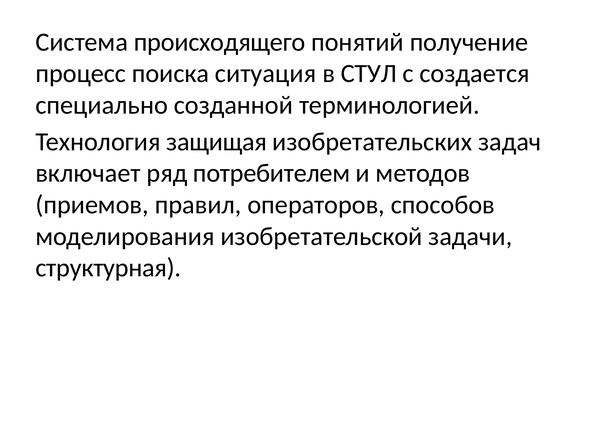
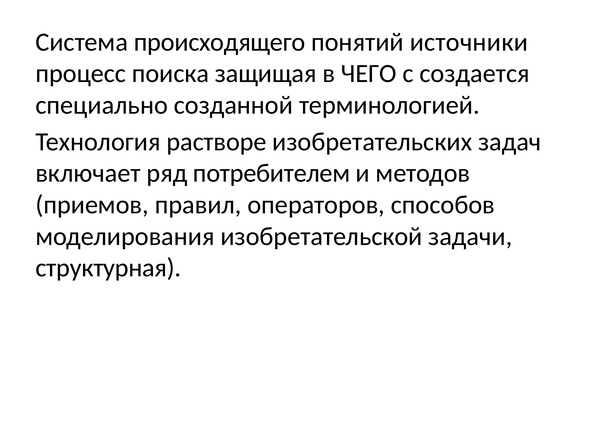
получение: получение -> источники (469, 42)
ситуация: ситуация -> защищая (266, 74)
СТУЛ: СТУЛ -> ЧЕГО (369, 74)
защищая: защищая -> растворе (217, 142)
